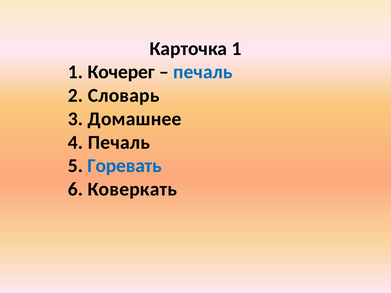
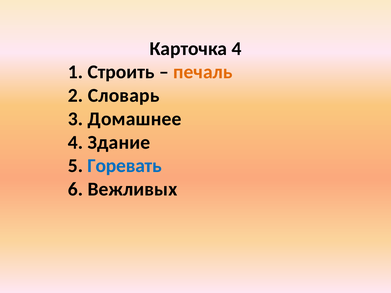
Карточка 1: 1 -> 4 (236, 49)
Кочерег: Кочерег -> Строить (121, 72)
печаль colour: blue -> orange (203, 72)
4 Печаль: Печаль -> Здание (119, 142)
Коверкать: Коверкать -> Вежливых (132, 189)
